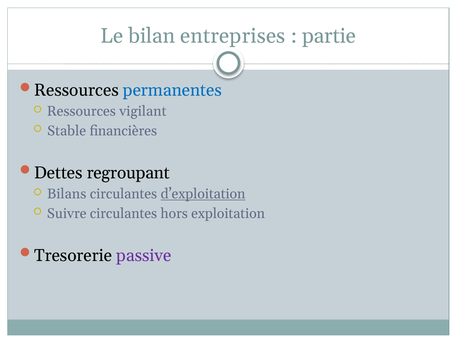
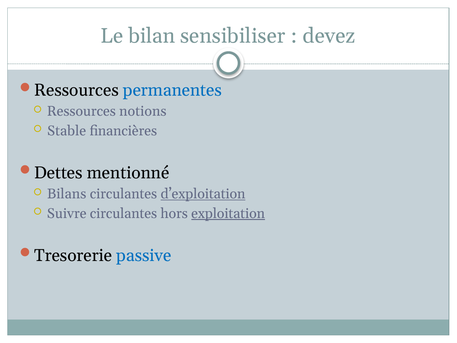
entreprises: entreprises -> sensibiliser (233, 36)
partie: partie -> devez (329, 36)
vigilant: vigilant -> notions (143, 111)
regroupant: regroupant -> mentionné (128, 173)
exploitation underline: none -> present (228, 213)
passive colour: purple -> blue (144, 255)
